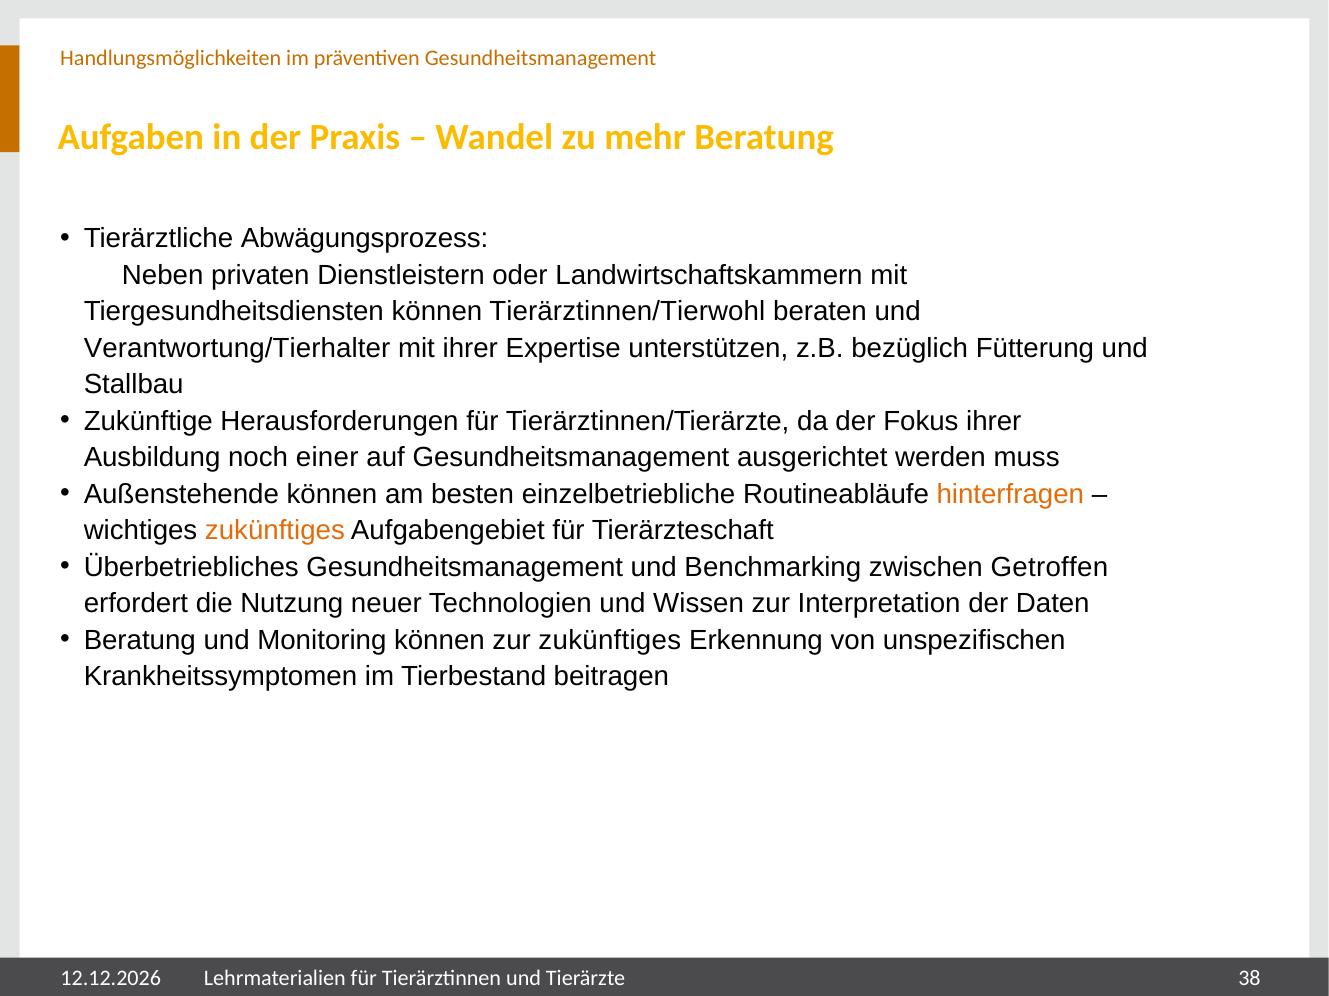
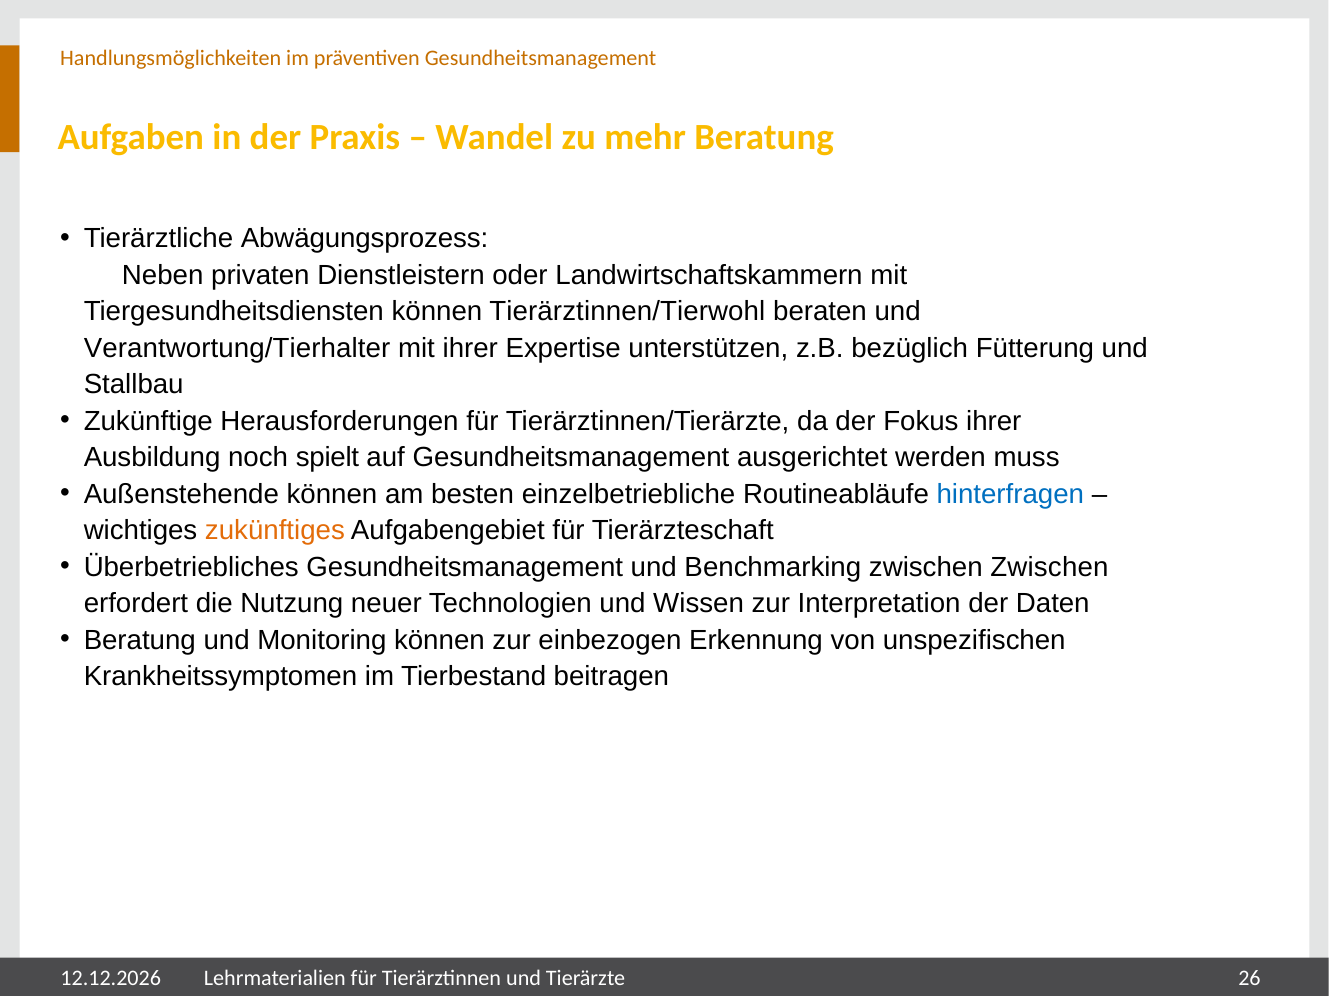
einer: einer -> spielt (328, 458)
hinterfragen colour: orange -> blue (1010, 495)
zwischen Getroffen: Getroffen -> Zwischen (1049, 568)
zur zukünftiges: zukünftiges -> einbezogen (610, 641)
38: 38 -> 26 (1249, 979)
